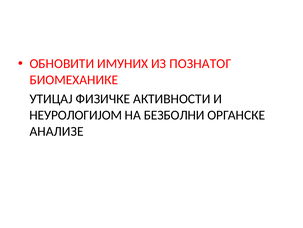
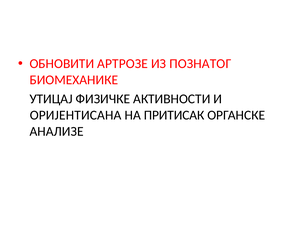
ИМУНИХ: ИМУНИХ -> АРТРОЗЕ (123, 64)
НЕУРОЛОГИЈОМ: НЕУРОЛОГИЈОМ -> ОРИЈЕНТИСАНА (76, 115)
БЕЗБОЛНИ: БЕЗБОЛНИ -> ПРИТИСАК (174, 115)
